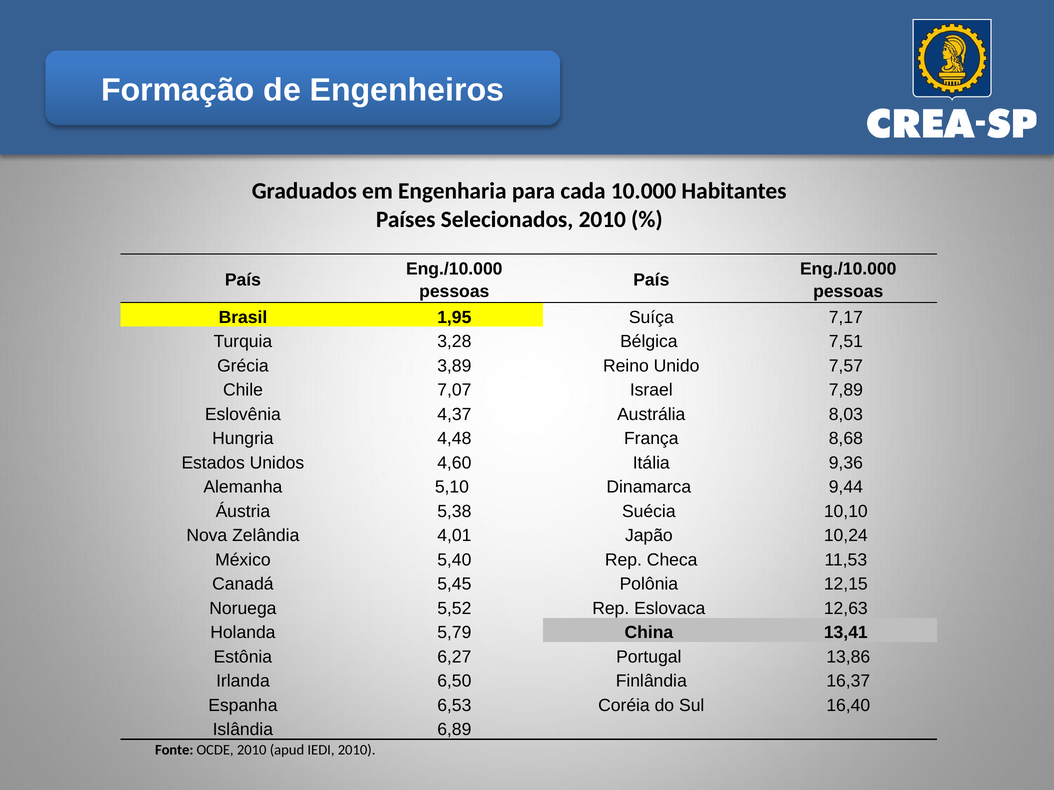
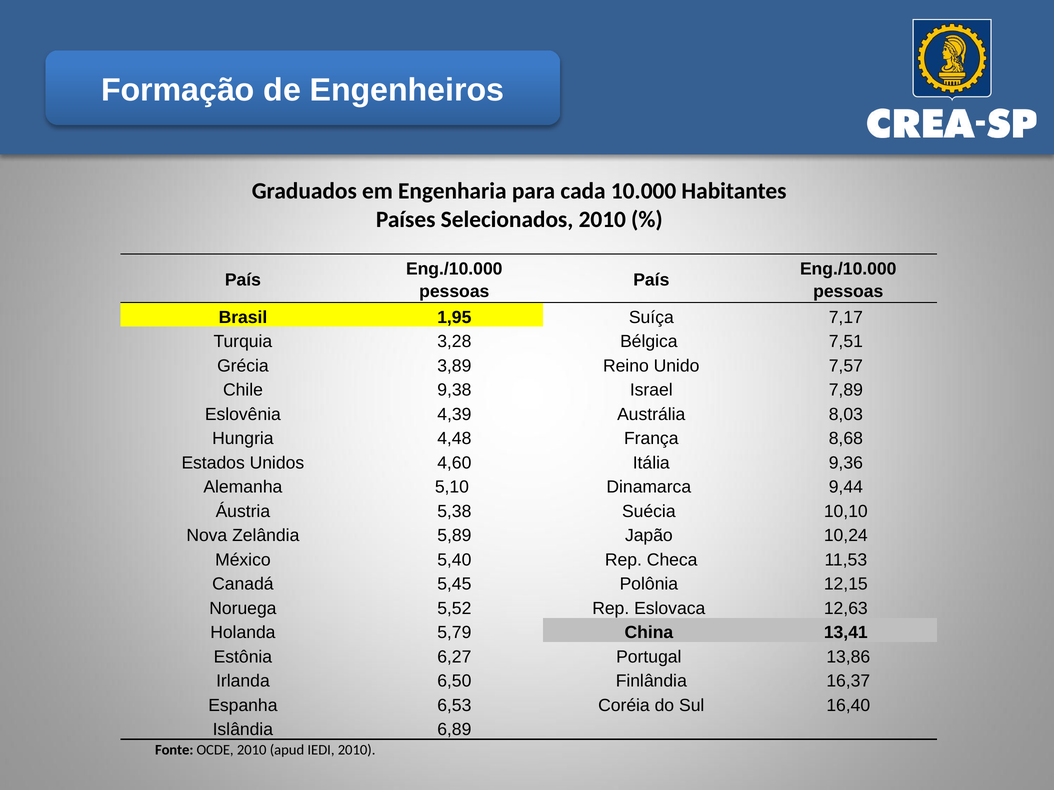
7,07: 7,07 -> 9,38 (454, 390)
4,37: 4,37 -> 4,39 (454, 415)
4,01: 4,01 -> 5,89 (454, 536)
